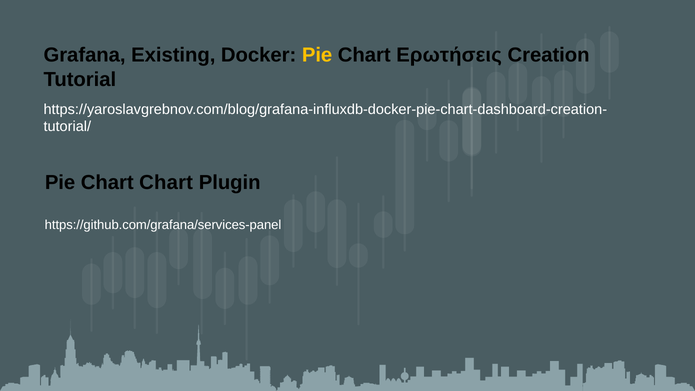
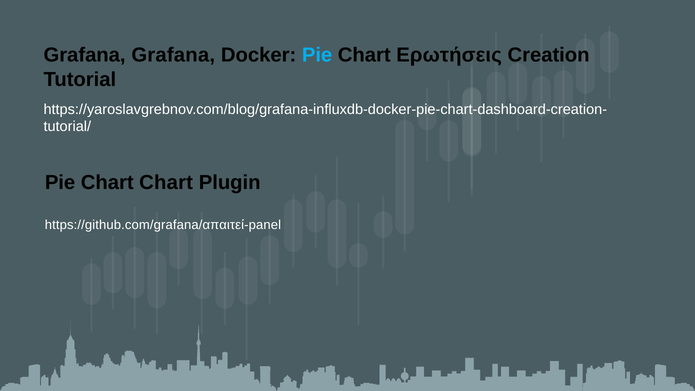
Grafana Existing: Existing -> Grafana (173, 55)
Pie colour: yellow -> light blue (317, 55)
https://github.com/grafana/services-panel: https://github.com/grafana/services-panel -> https://github.com/grafana/απαιτεί-panel (163, 225)
